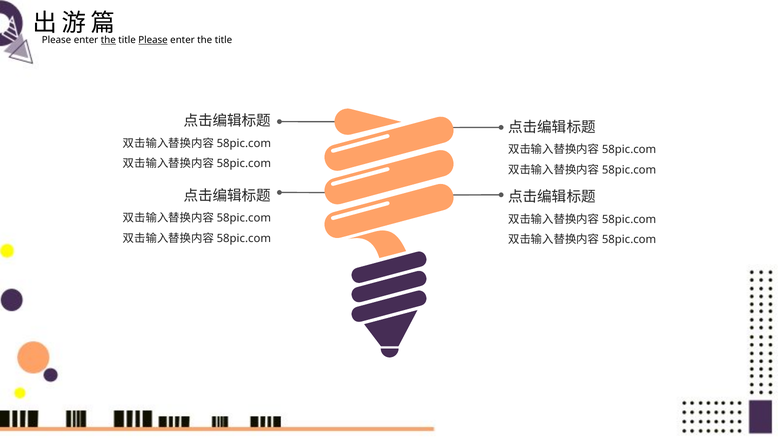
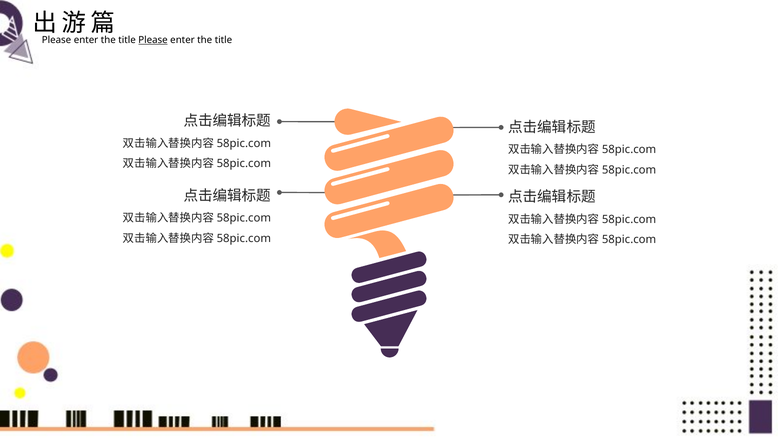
the underline: present -> none (108, 40)
